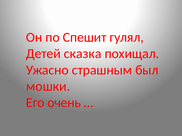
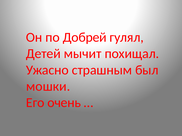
Спешит: Спешит -> Добрей (85, 37)
сказка: сказка -> мычит (83, 54)
